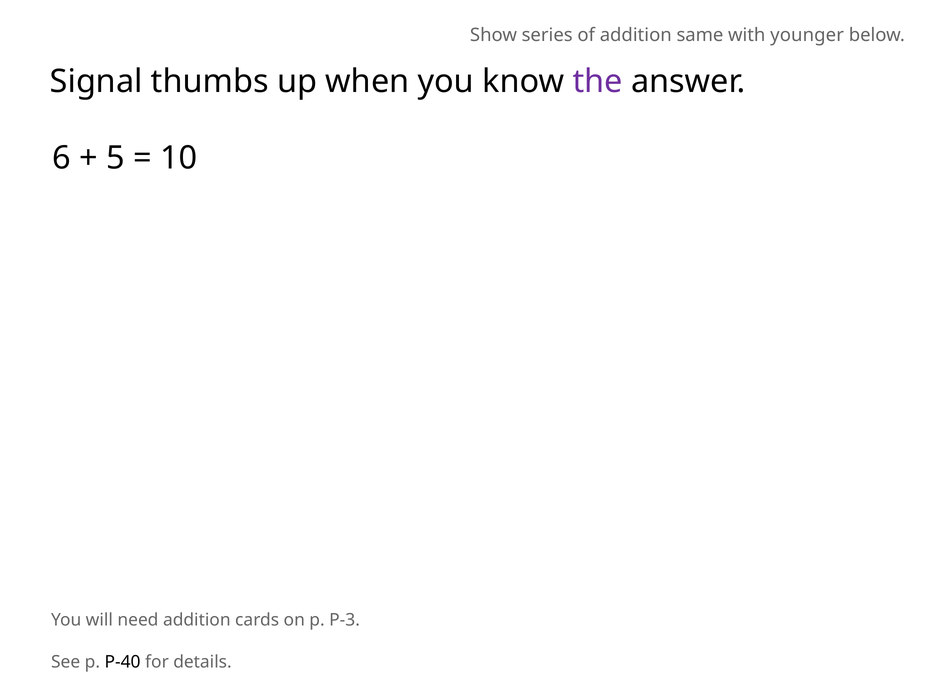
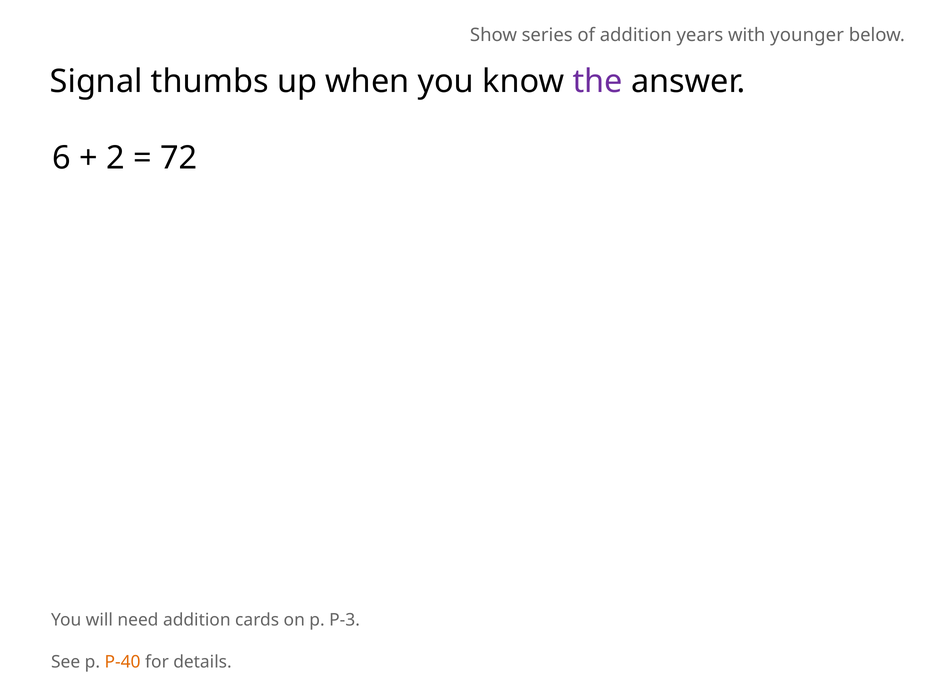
same: same -> years (700, 35)
5: 5 -> 2 (115, 158)
10: 10 -> 72 (179, 158)
P-40 colour: black -> orange (123, 662)
